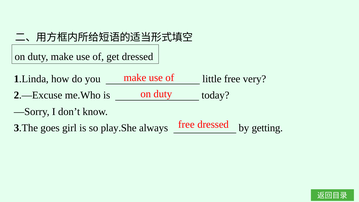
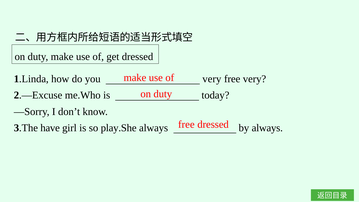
you little: little -> very (212, 79)
goes: goes -> have (50, 128)
by getting: getting -> always (267, 128)
